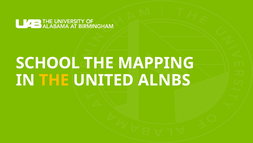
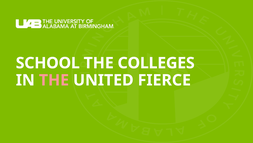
MAPPING: MAPPING -> COLLEGES (156, 63)
THE colour: yellow -> pink (54, 80)
ALNBS: ALNBS -> FIERCE (164, 80)
